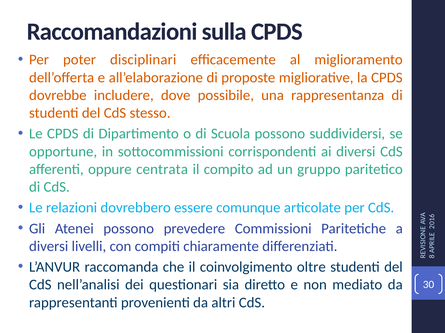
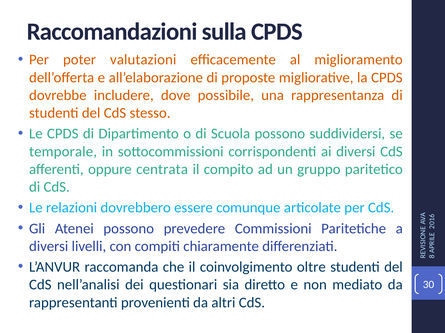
disciplinari: disciplinari -> valutazioni (143, 60)
opportune: opportune -> temporale (63, 152)
